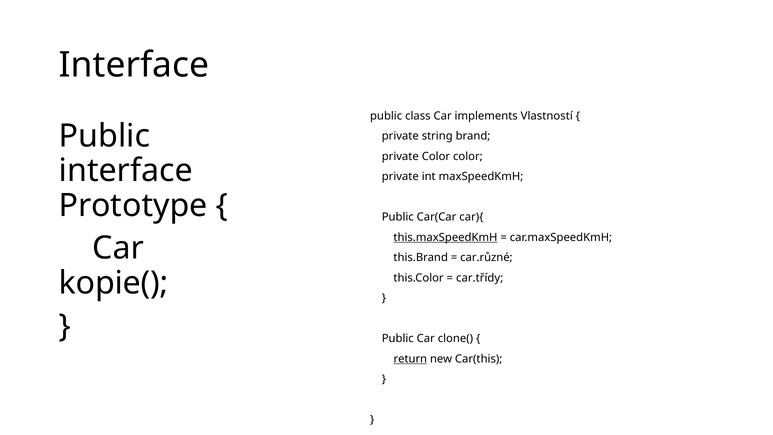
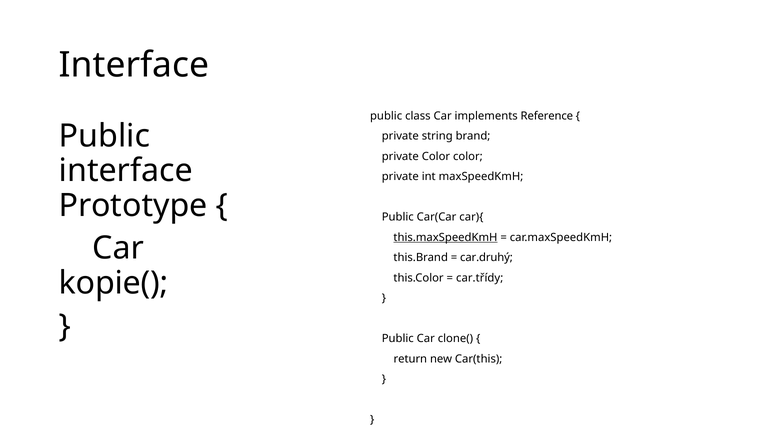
Vlastností: Vlastností -> Reference (547, 116)
car.různé: car.různé -> car.druhý (486, 258)
return underline: present -> none (410, 359)
